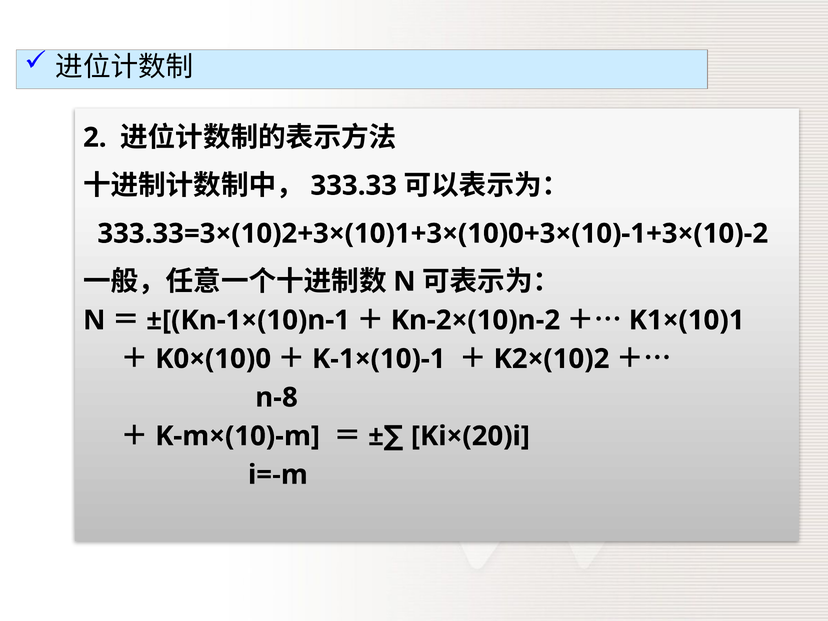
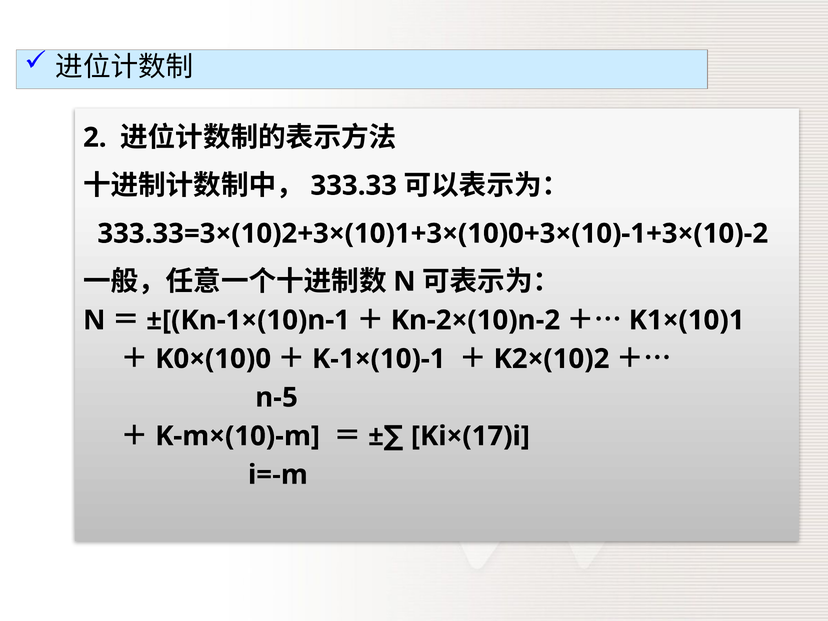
n-8: n-8 -> n-5 (277, 397)
Ki×(20)i: Ki×(20)i -> Ki×(17)i (470, 436)
